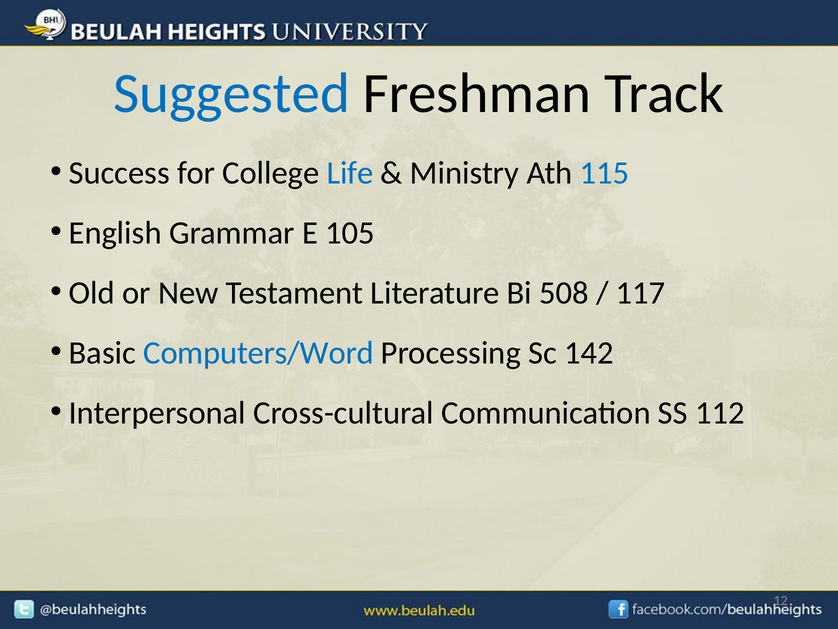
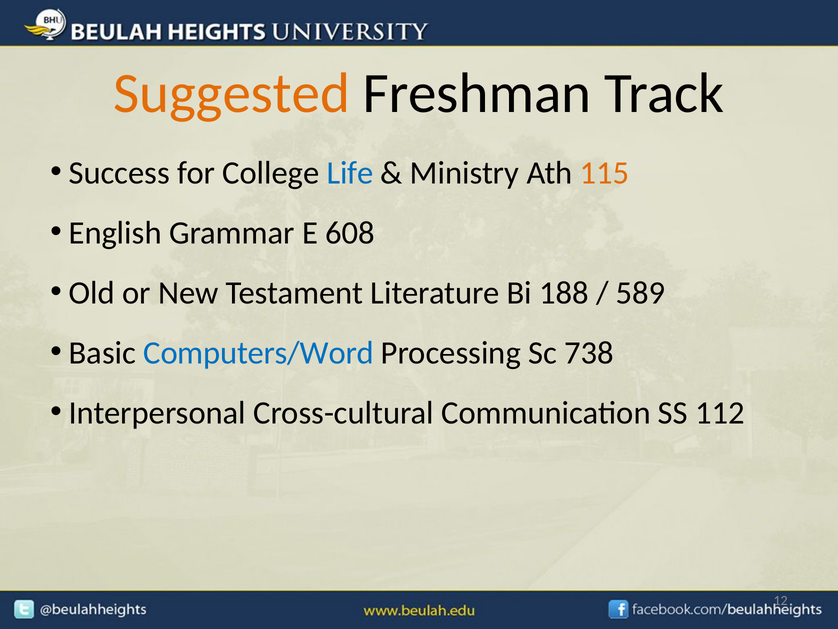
Suggested colour: blue -> orange (232, 93)
115 colour: blue -> orange (605, 173)
105: 105 -> 608 (350, 233)
508: 508 -> 188 (564, 293)
117: 117 -> 589 (641, 293)
142: 142 -> 738 (589, 353)
